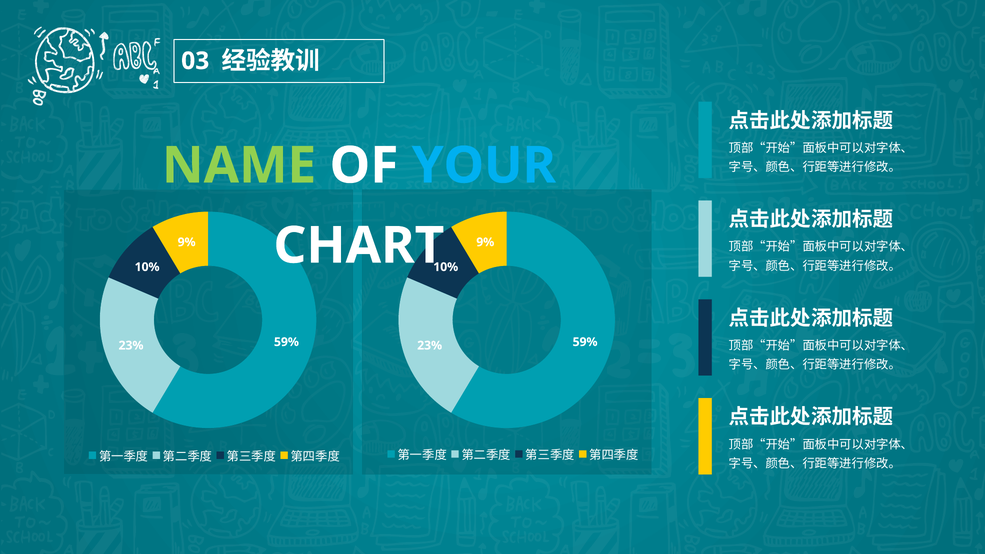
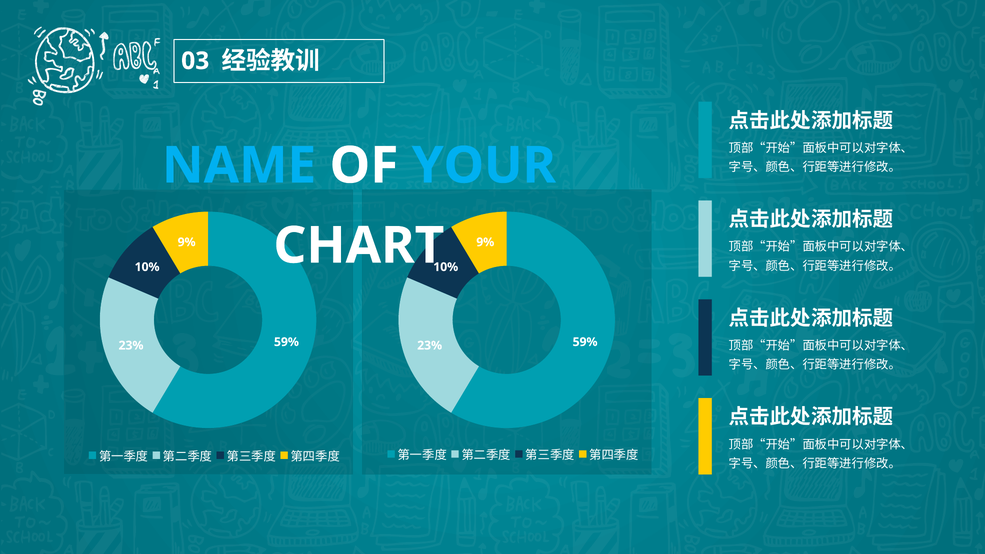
NAME colour: light green -> light blue (239, 166)
